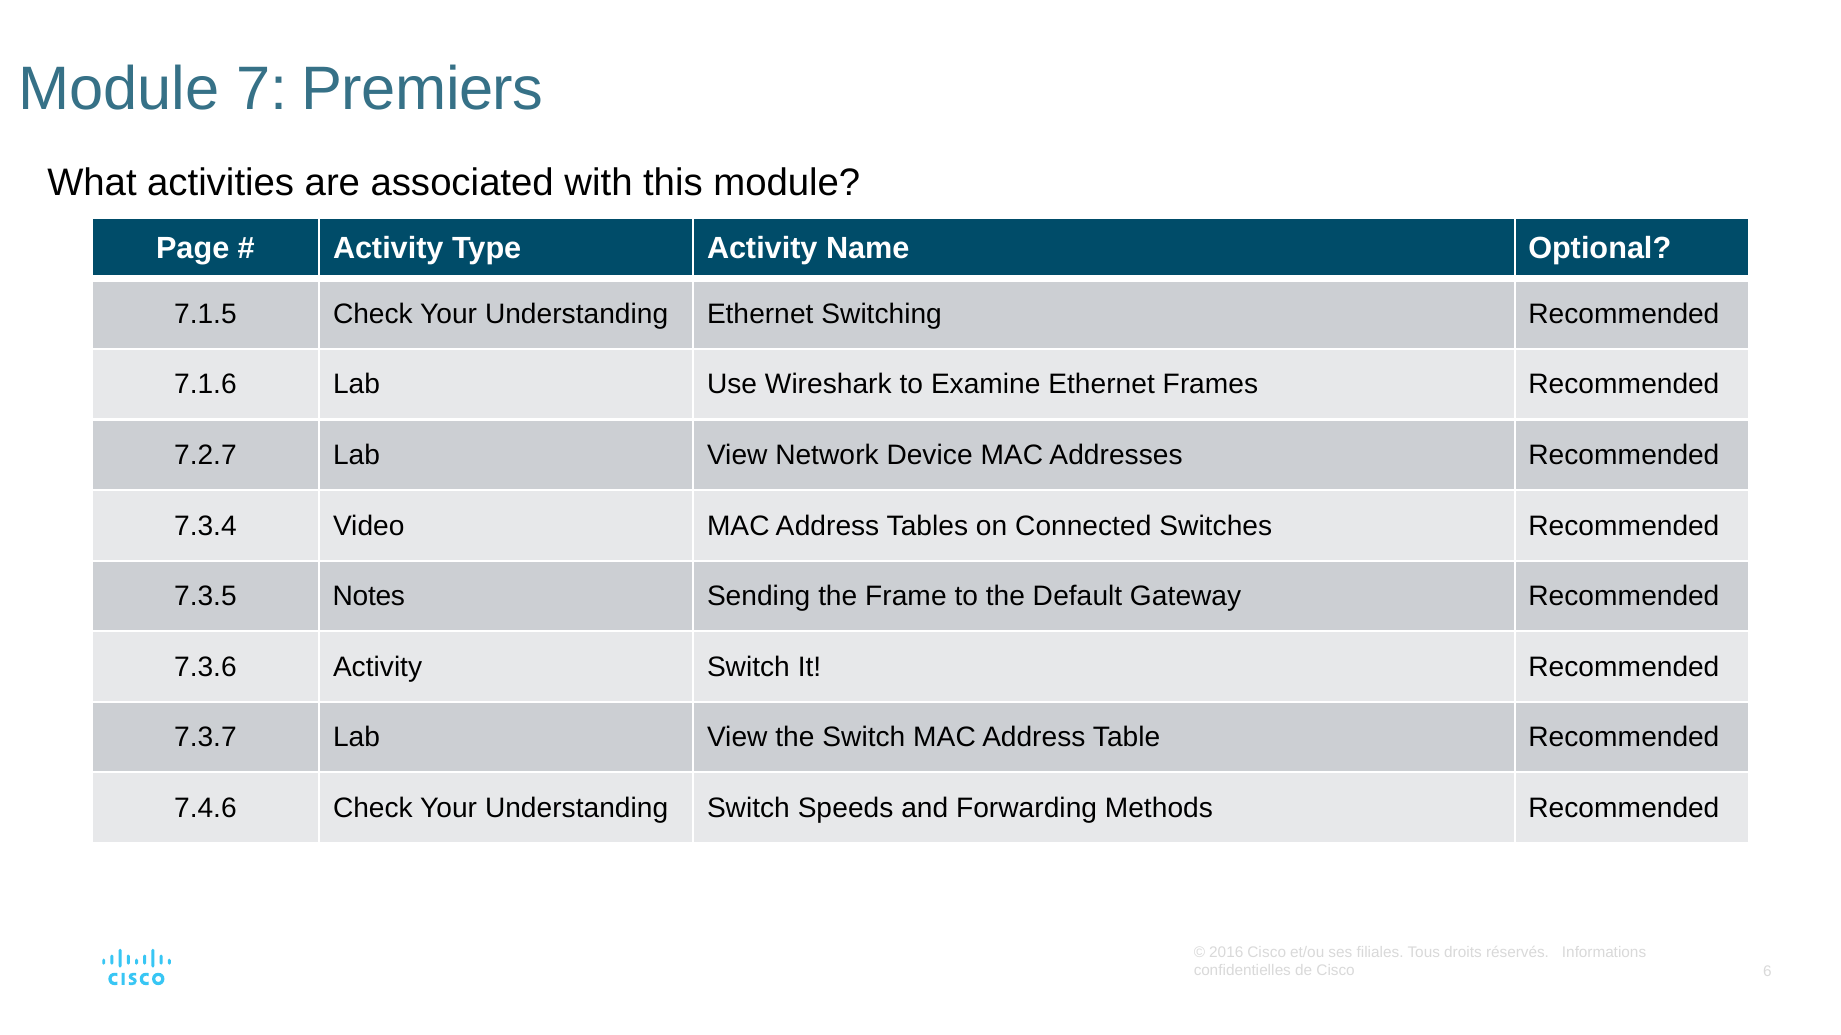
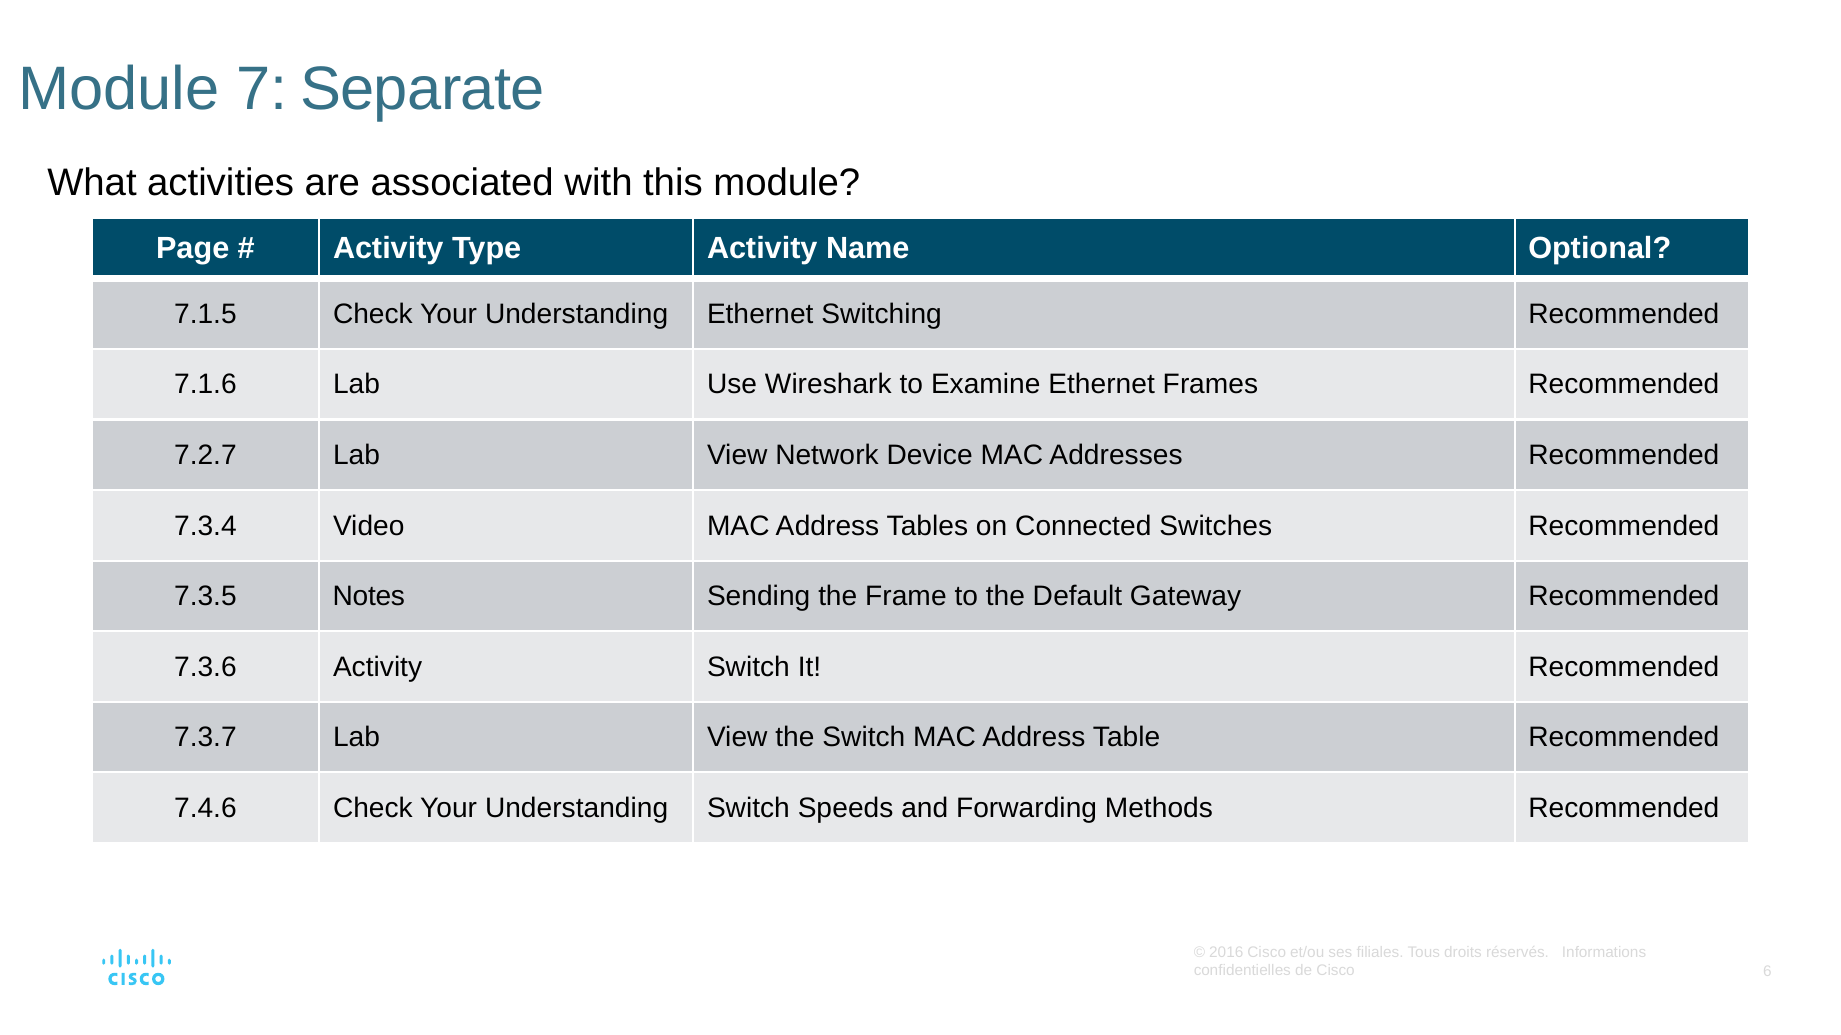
Premiers: Premiers -> Separate (423, 89)
